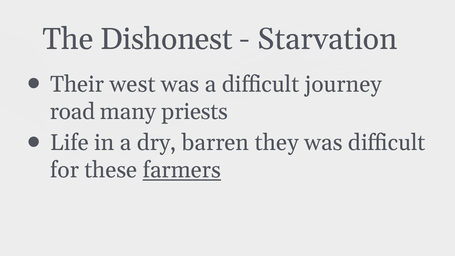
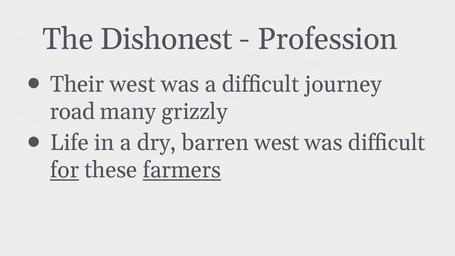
Starvation: Starvation -> Profession (328, 39)
priests: priests -> grizzly (195, 112)
barren they: they -> west (277, 143)
for underline: none -> present (65, 170)
